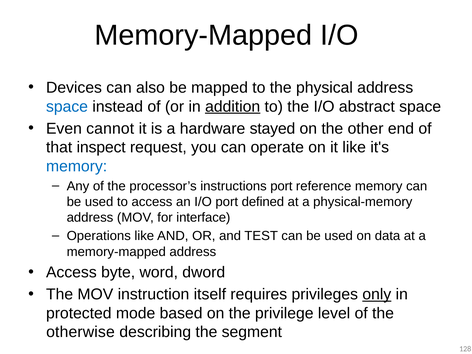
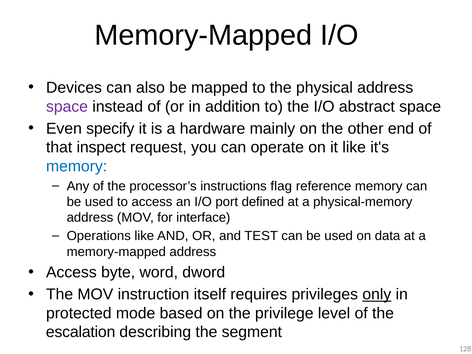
space colour: blue -> purple (67, 107)
addition underline: present -> none (233, 107)
cannot: cannot -> specify (110, 129)
stayed: stayed -> mainly (272, 129)
instructions port: port -> flag (281, 186)
otherwise: otherwise -> escalation (81, 332)
